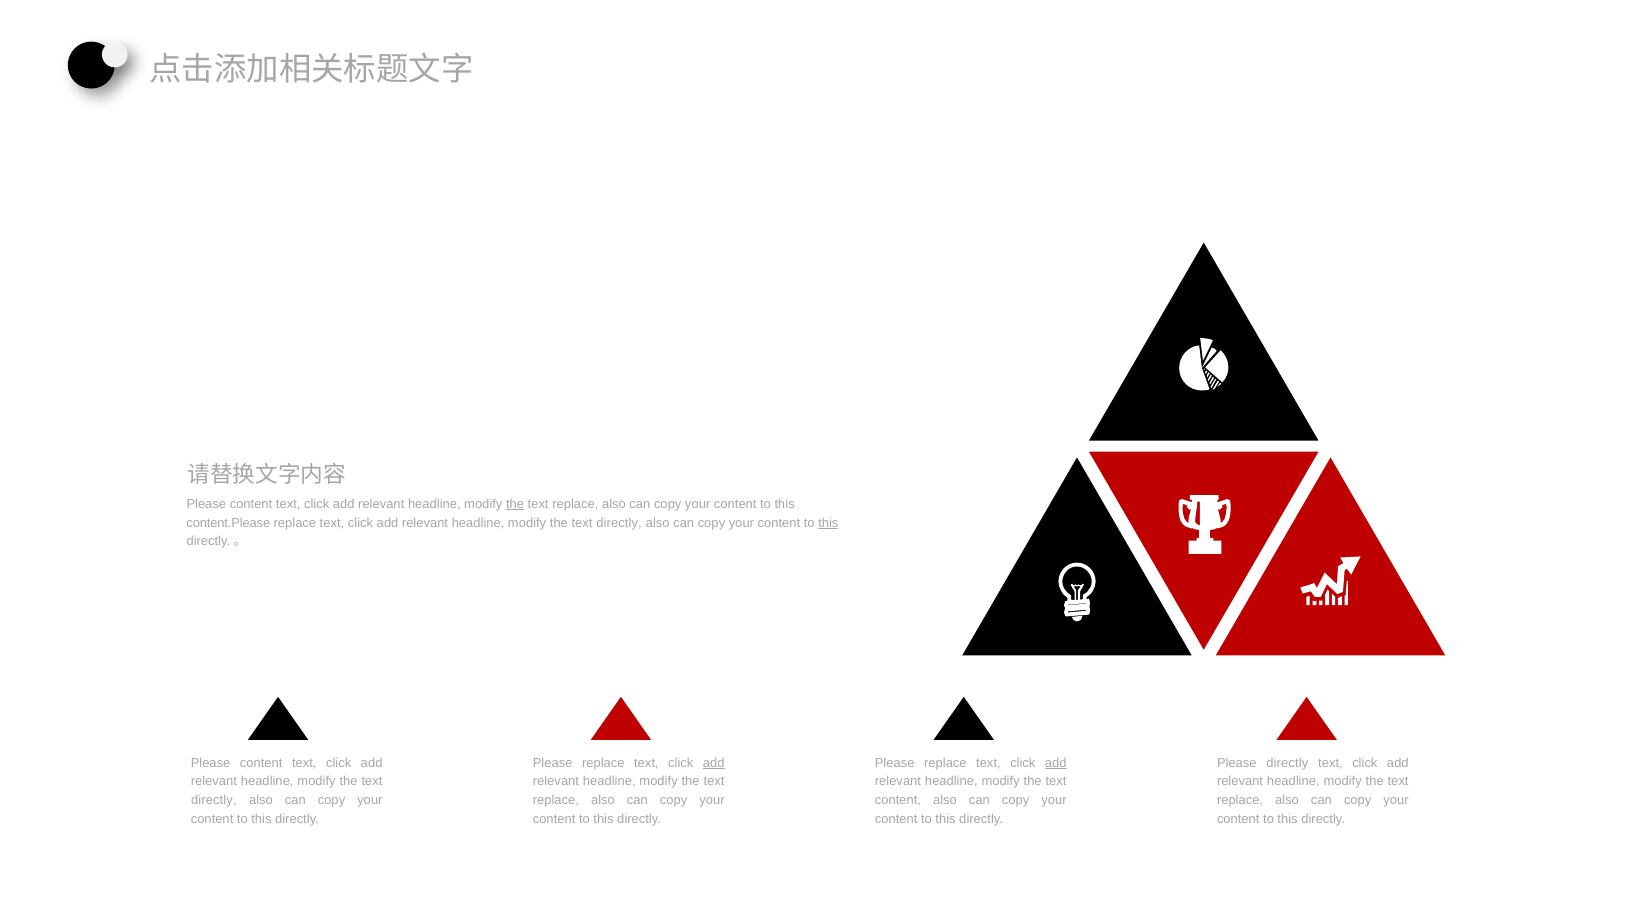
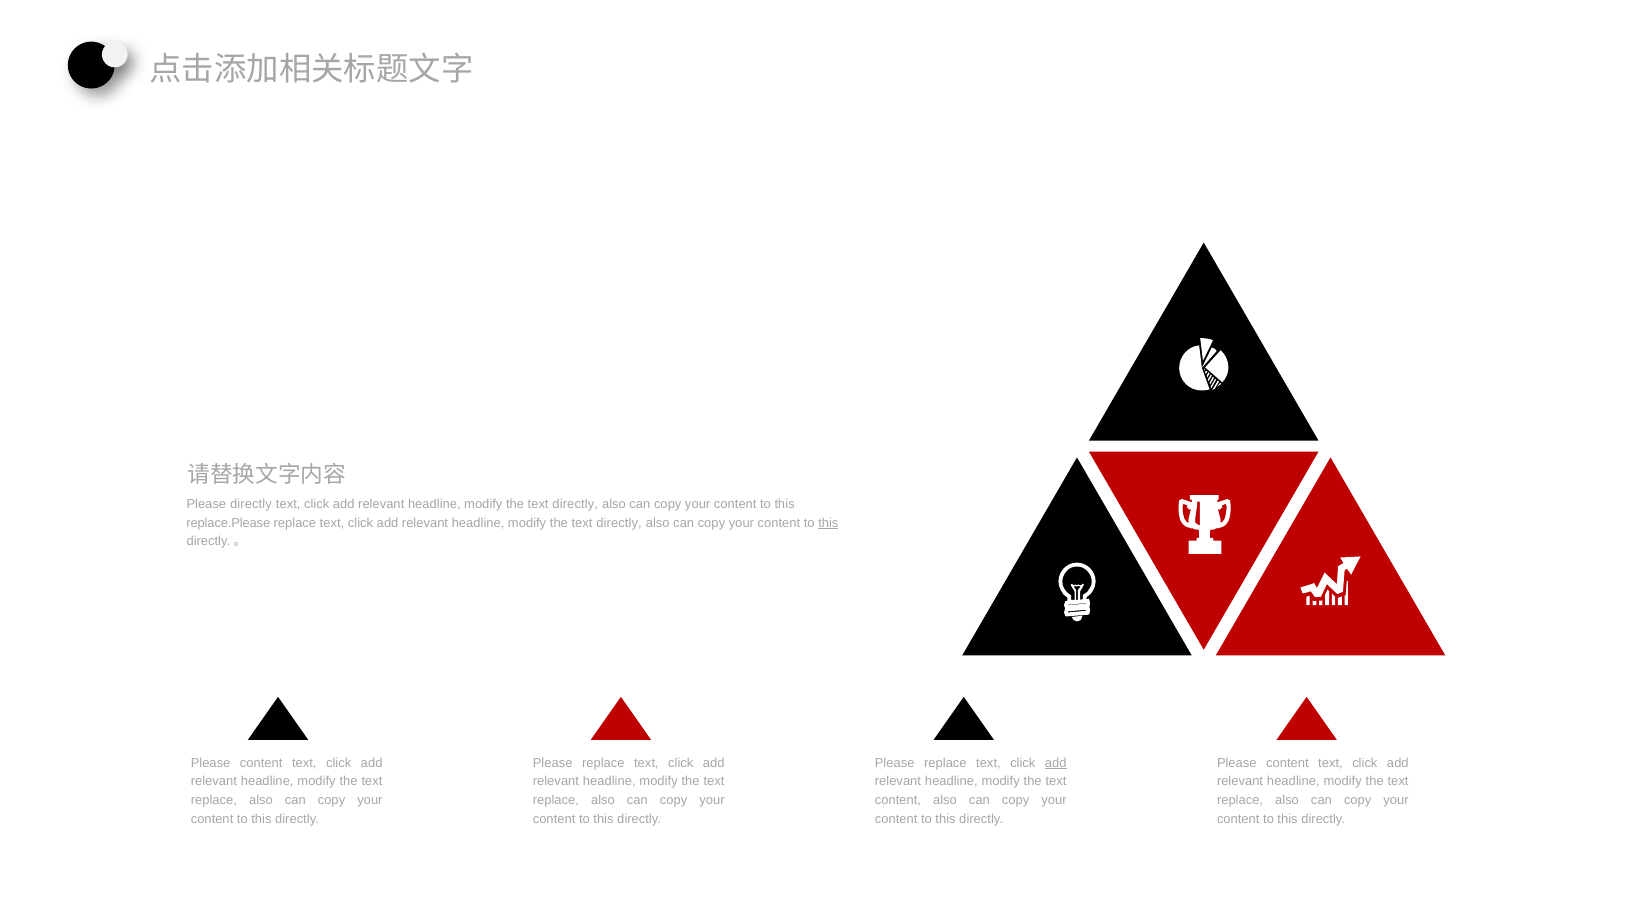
content: content -> directly (251, 504)
the underline: present -> none (515, 504)
replace: replace -> directly (575, 504)
content.Please: content.Please -> replace.Please (228, 522)
add underline: present -> none (714, 763)
directly: directly -> content (1287, 763)
directly: directly -> replace (214, 800)
